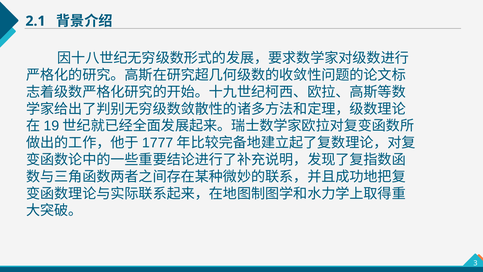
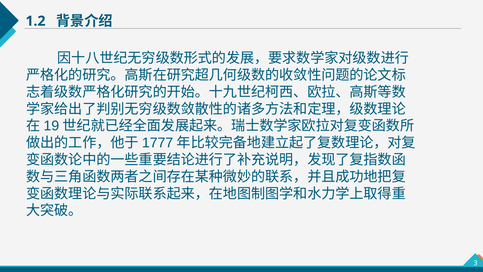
2.1: 2.1 -> 1.2 (36, 21)
